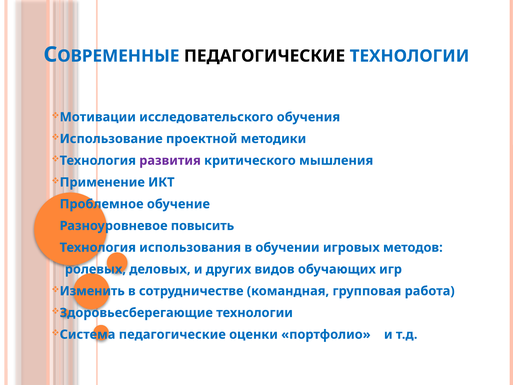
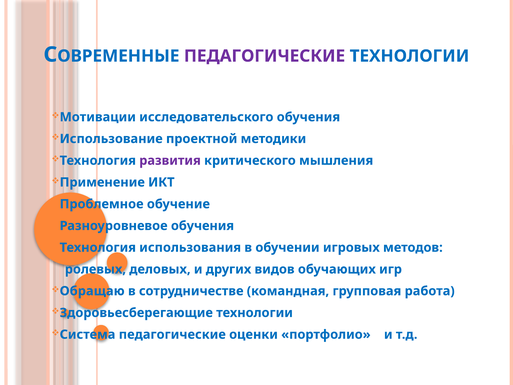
ПЕДАГОГИЧЕСКИЕ colour: black -> purple (265, 56)
Разноуровневое повысить: повысить -> обучения (202, 226)
Изменить: Изменить -> Обращаю (92, 291)
